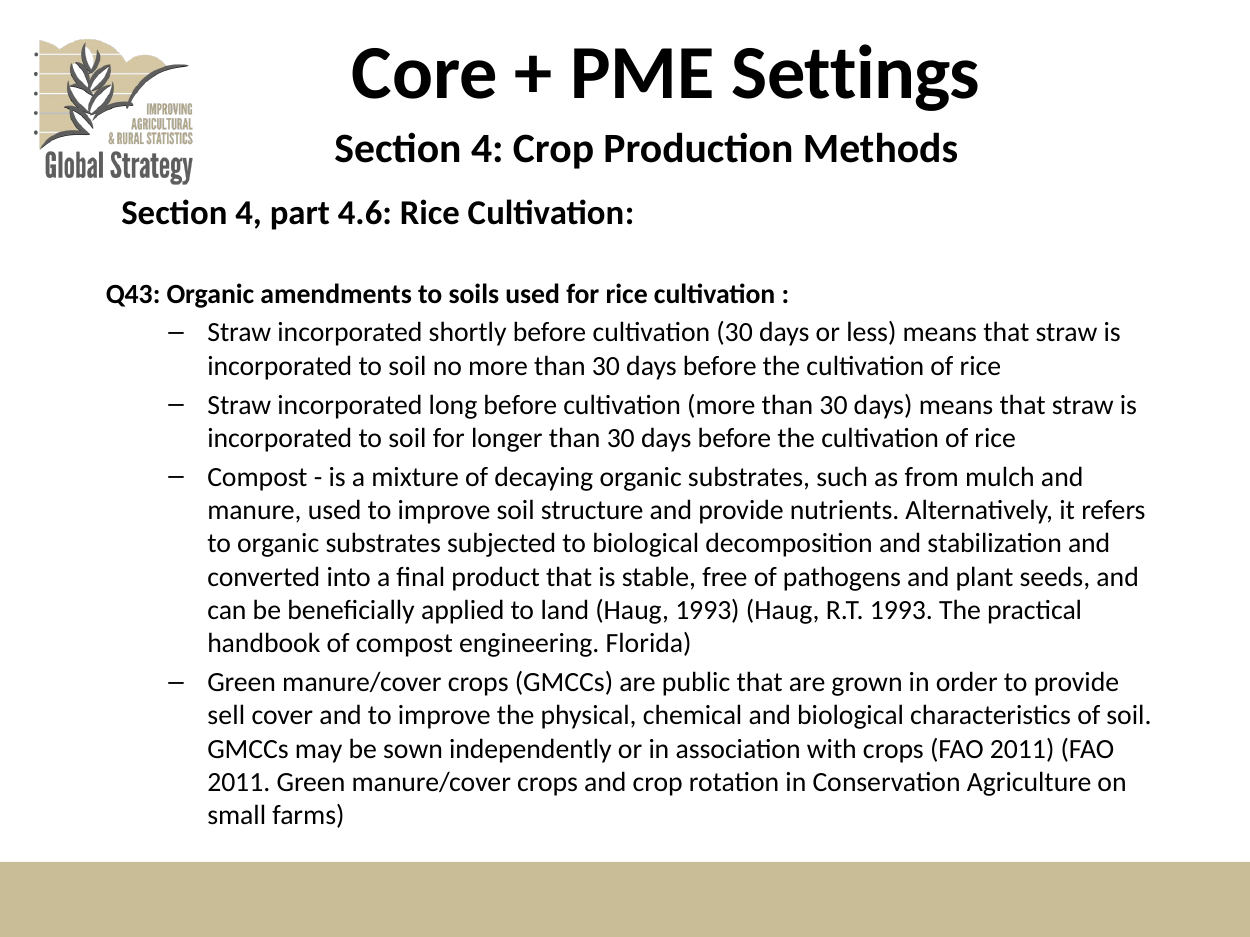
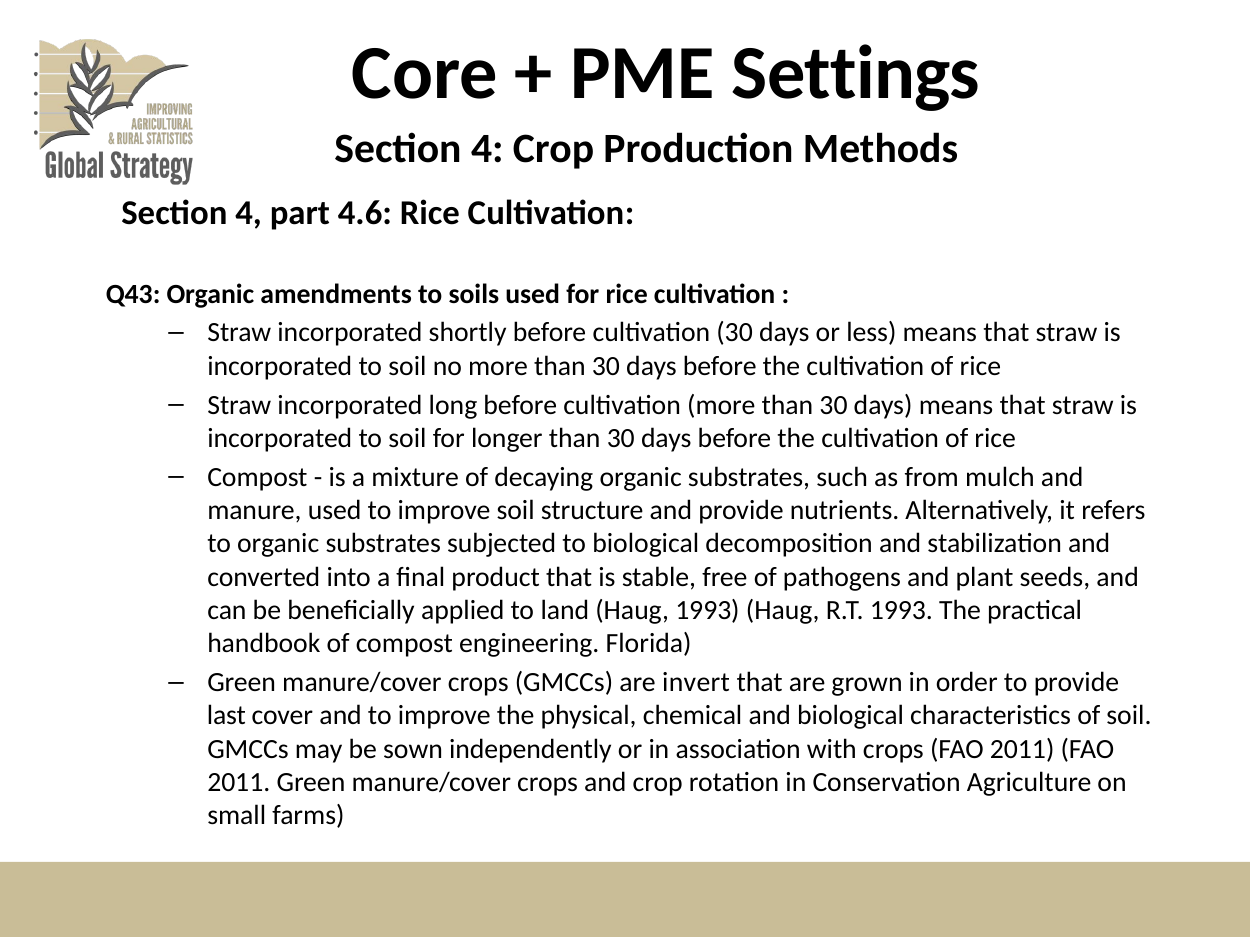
public: public -> invert (696, 683)
sell: sell -> last (226, 716)
